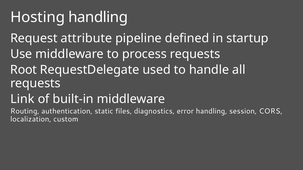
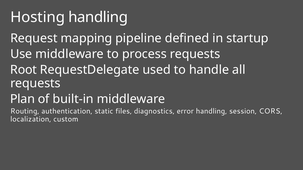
attribute: attribute -> mapping (86, 38)
Link: Link -> Plan (22, 99)
